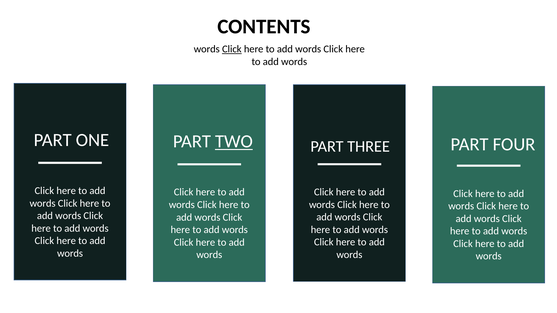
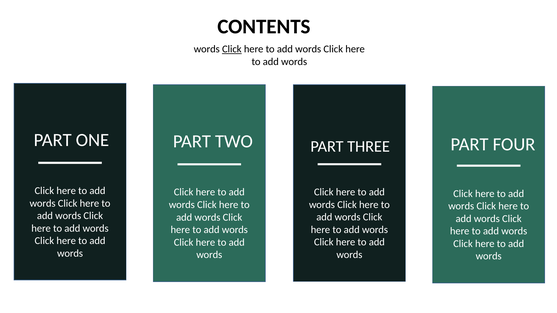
TWO underline: present -> none (234, 142)
